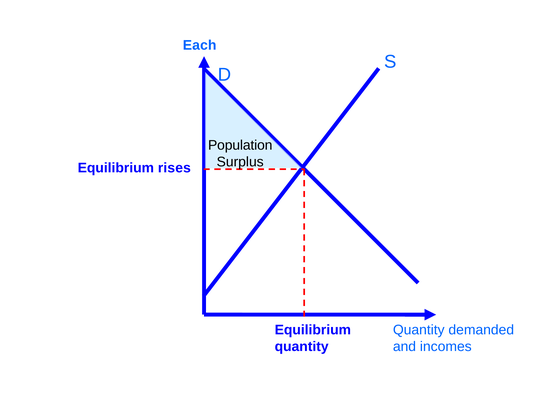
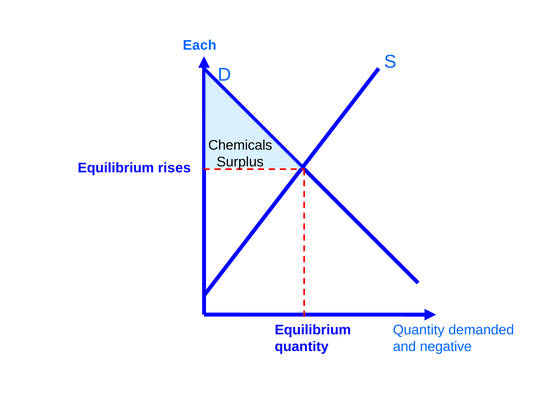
Population: Population -> Chemicals (240, 145)
incomes: incomes -> negative (446, 347)
